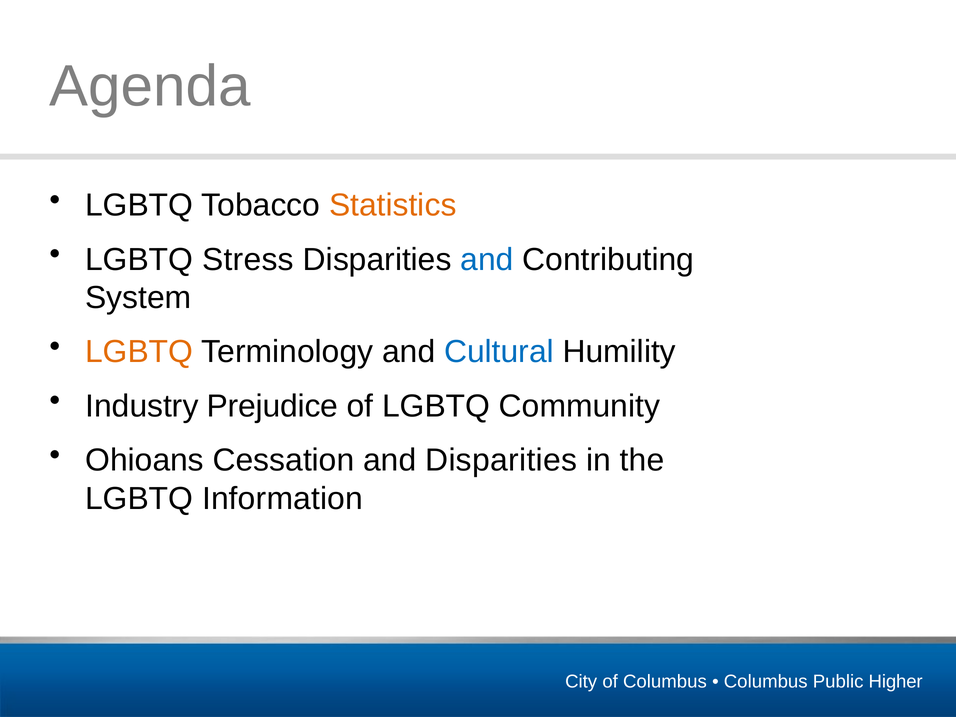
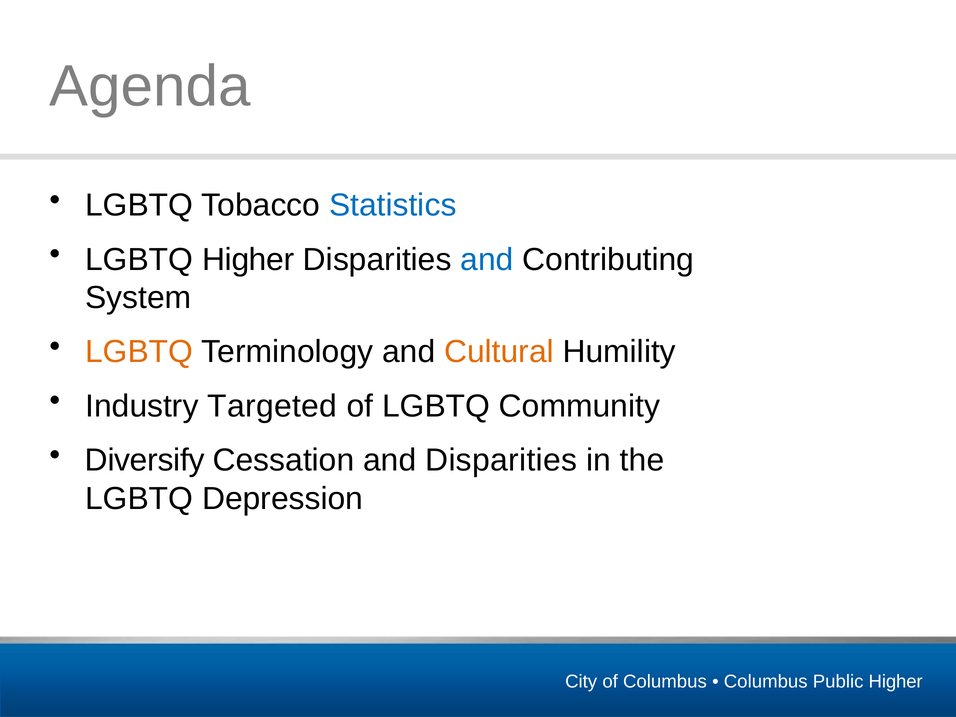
Statistics colour: orange -> blue (393, 205)
LGBTQ Stress: Stress -> Higher (248, 260)
Cultural colour: blue -> orange (499, 352)
Prejudice: Prejudice -> Targeted (272, 406)
Ohioans: Ohioans -> Diversify (145, 460)
Information: Information -> Depression (283, 499)
